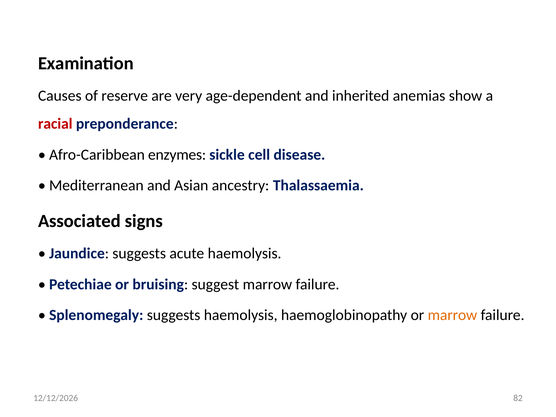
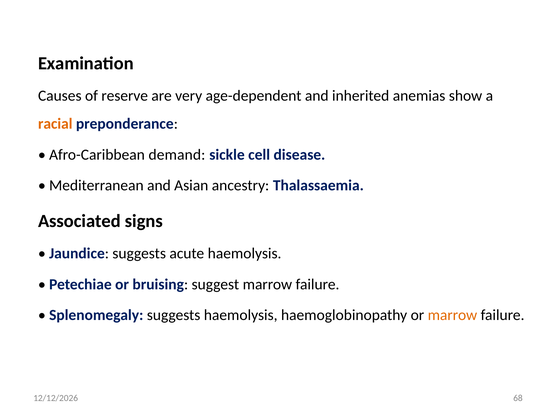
racial colour: red -> orange (55, 124)
enzymes: enzymes -> demand (177, 155)
82: 82 -> 68 (518, 398)
